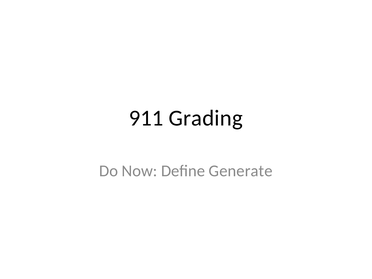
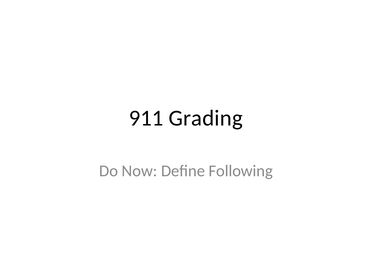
Generate: Generate -> Following (241, 171)
